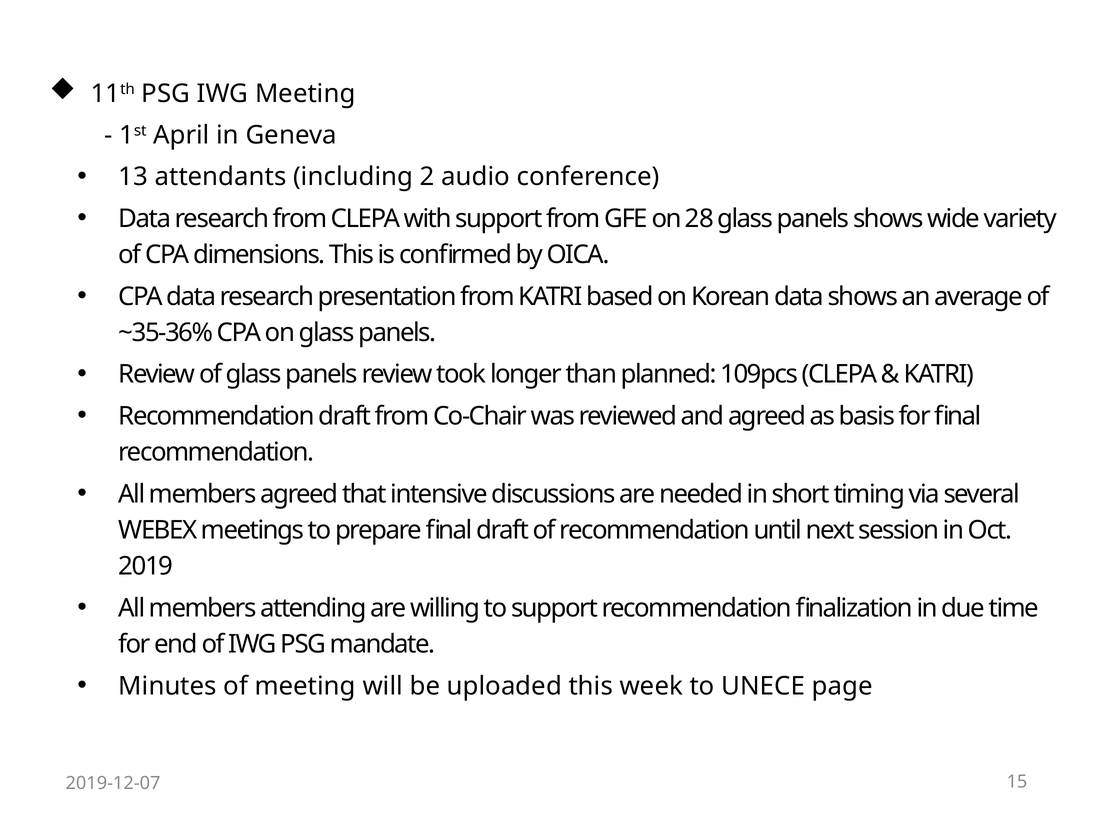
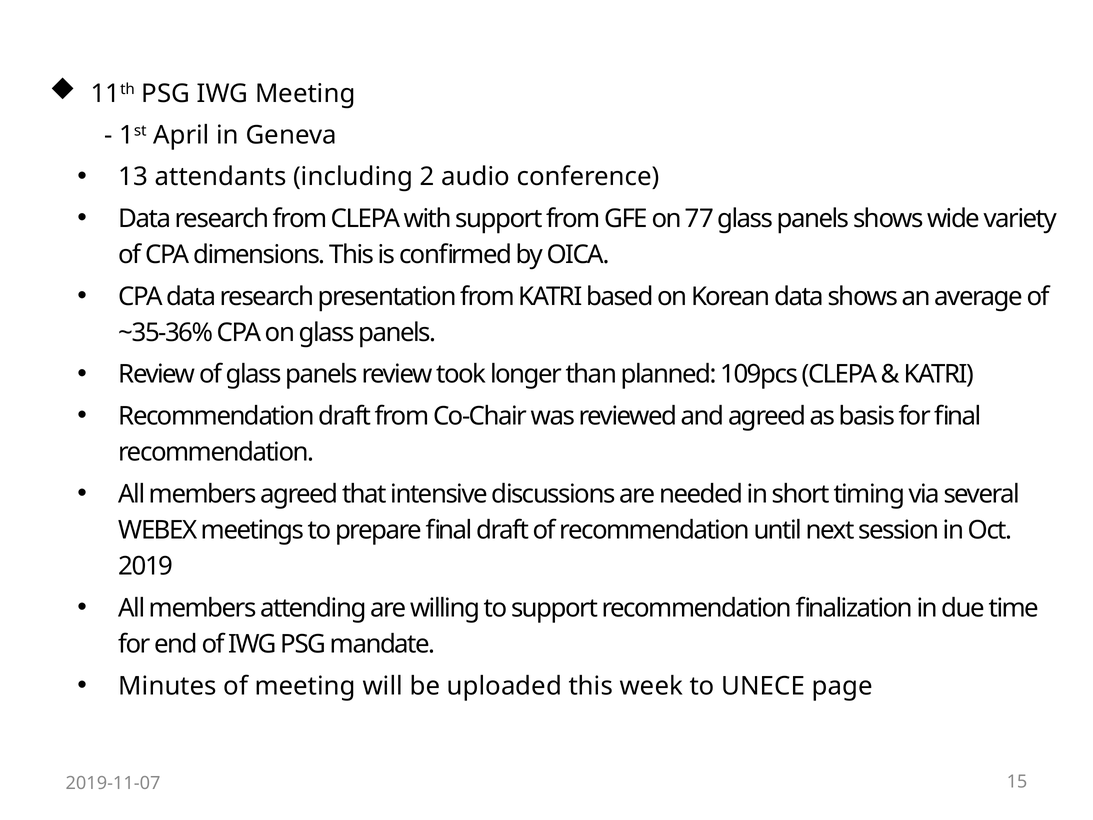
28: 28 -> 77 (700, 219)
2019-12-07: 2019-12-07 -> 2019-11-07 (113, 783)
